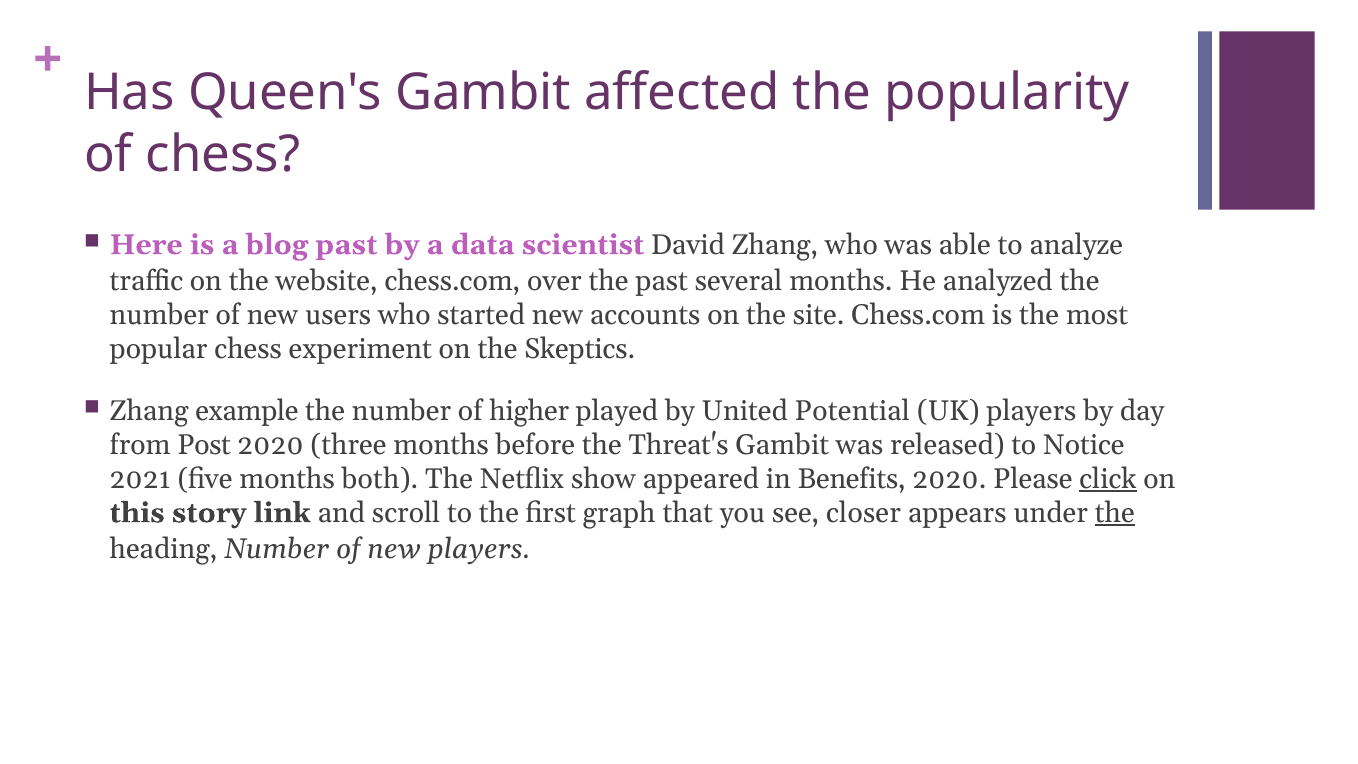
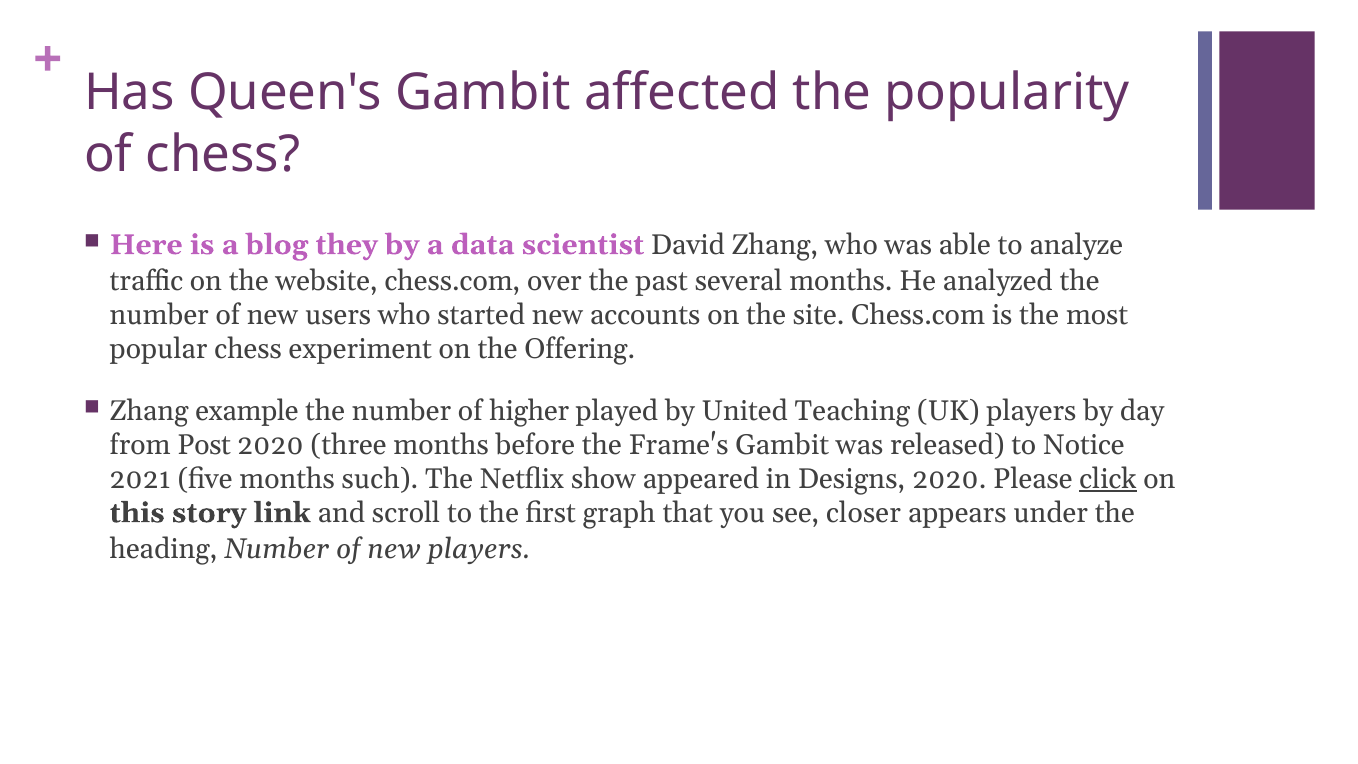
blog past: past -> they (347, 245)
Skeptics: Skeptics -> Offering (580, 349)
Potential: Potential -> Teaching (852, 411)
Threat's: Threat's -> Frame's (679, 445)
both: both -> such (380, 479)
Benefits: Benefits -> Designs (852, 479)
the underline: present -> none (1115, 513)
